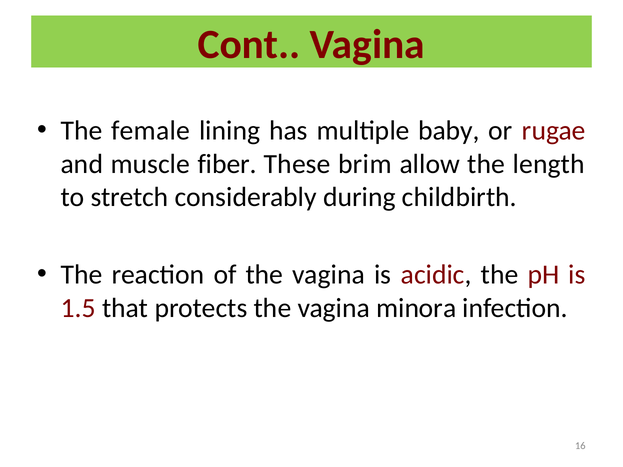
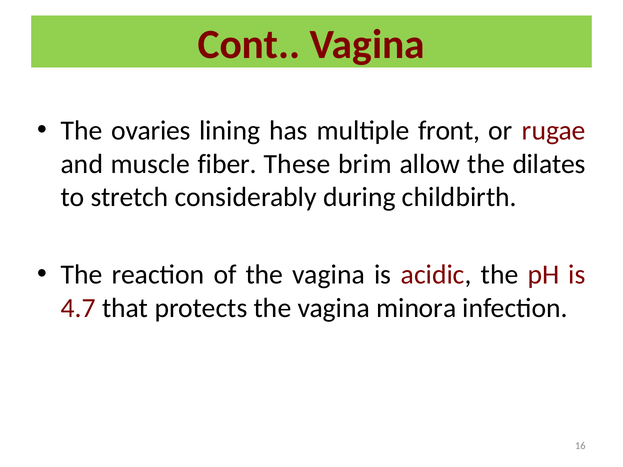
female: female -> ovaries (151, 131)
baby: baby -> front (449, 131)
length: length -> dilates (549, 164)
1.5: 1.5 -> 4.7 (78, 308)
